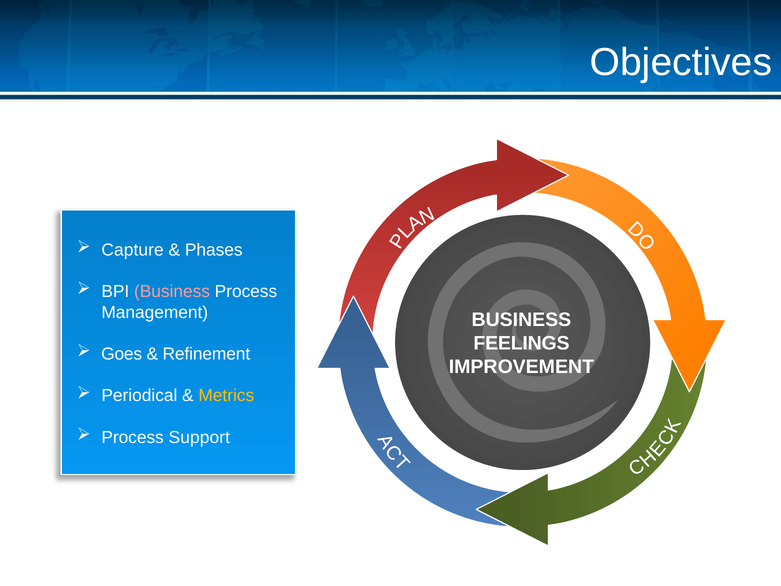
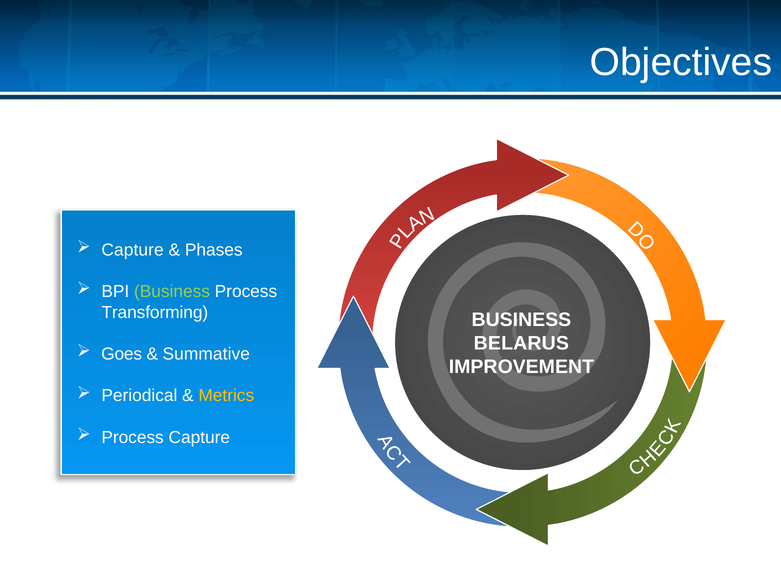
Business colour: pink -> light green (172, 291)
Management: Management -> Transforming (155, 312)
FEELINGS: FEELINGS -> BELARUS (521, 343)
Refinement: Refinement -> Summative (206, 354)
Process Support: Support -> Capture (199, 437)
